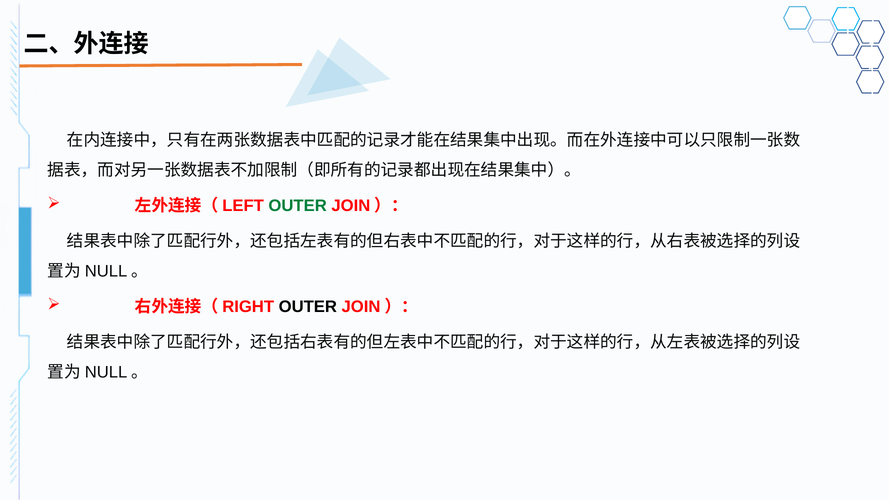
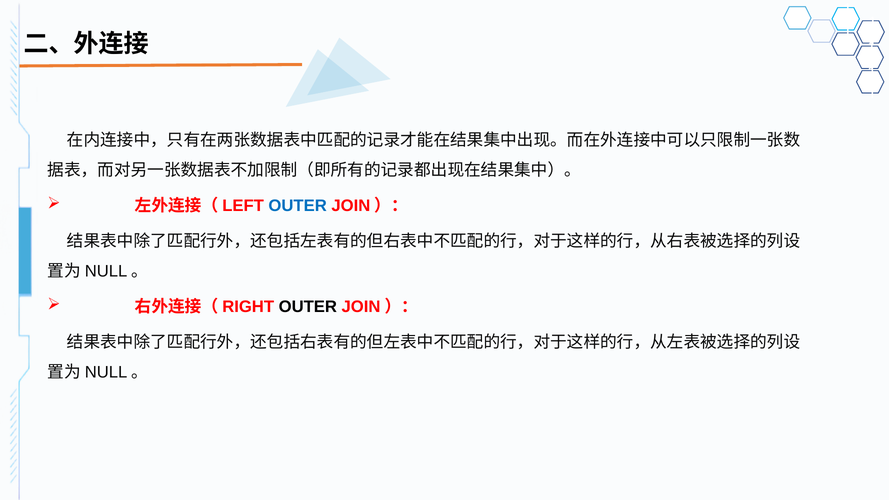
OUTER colour: green -> blue (298, 206)
